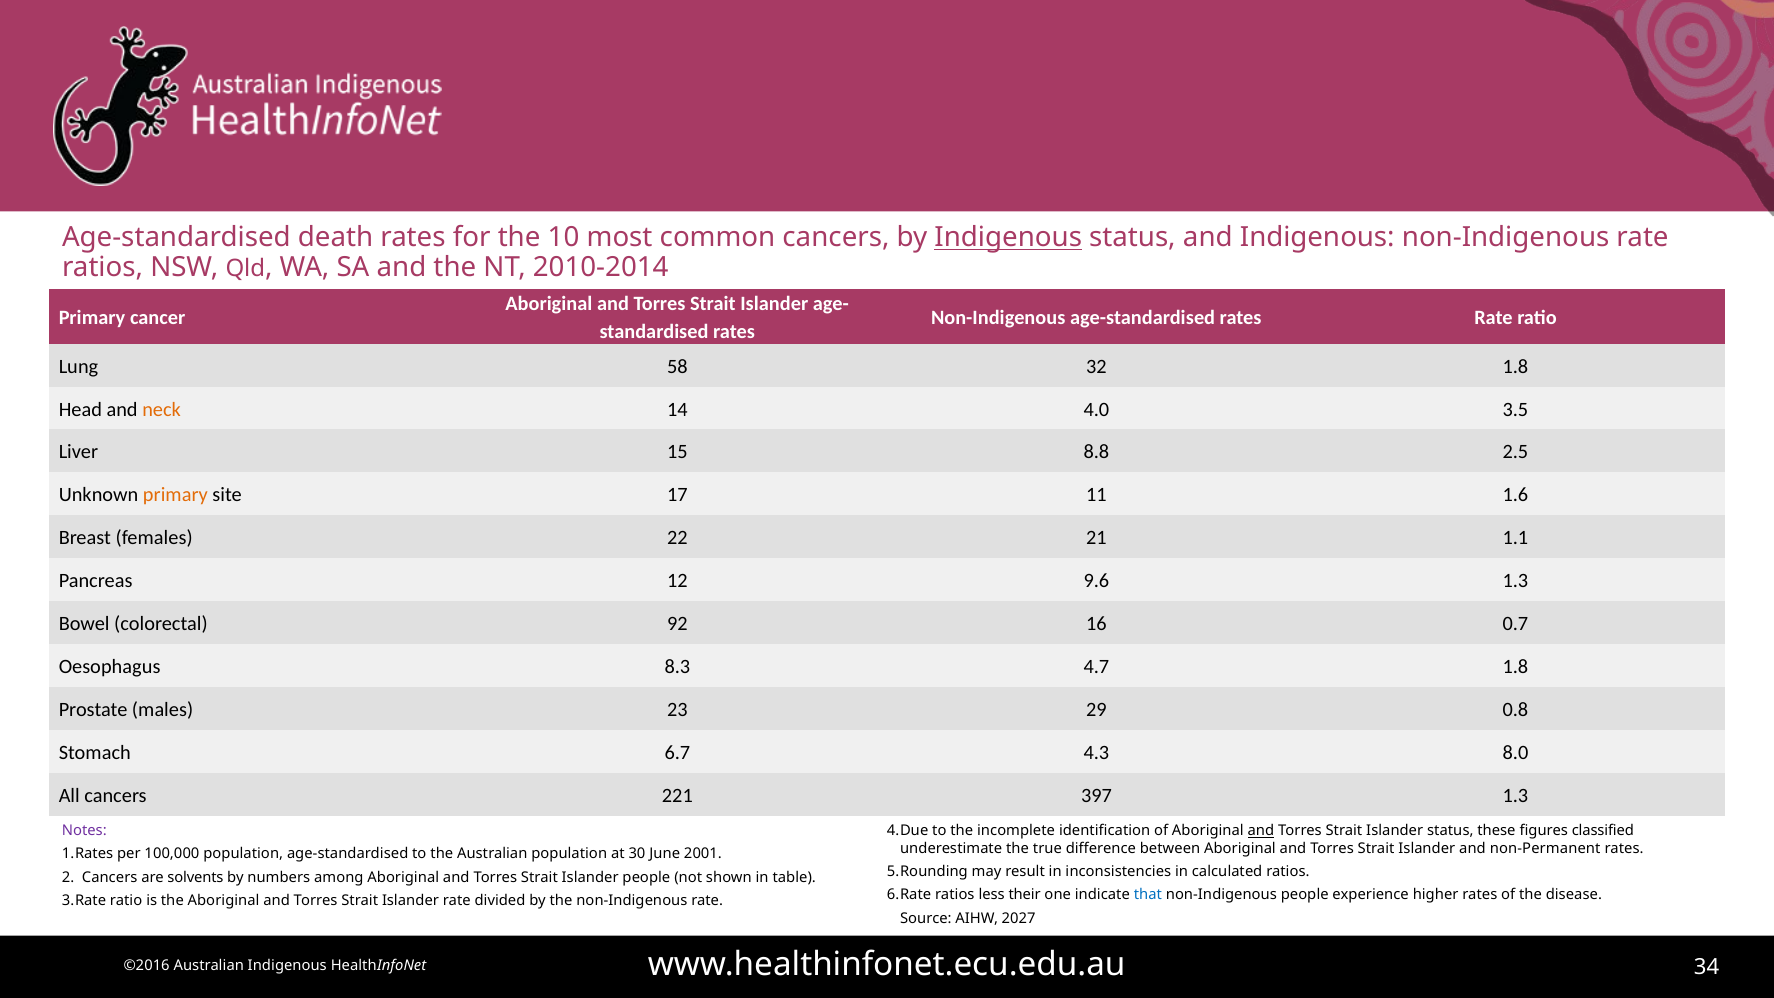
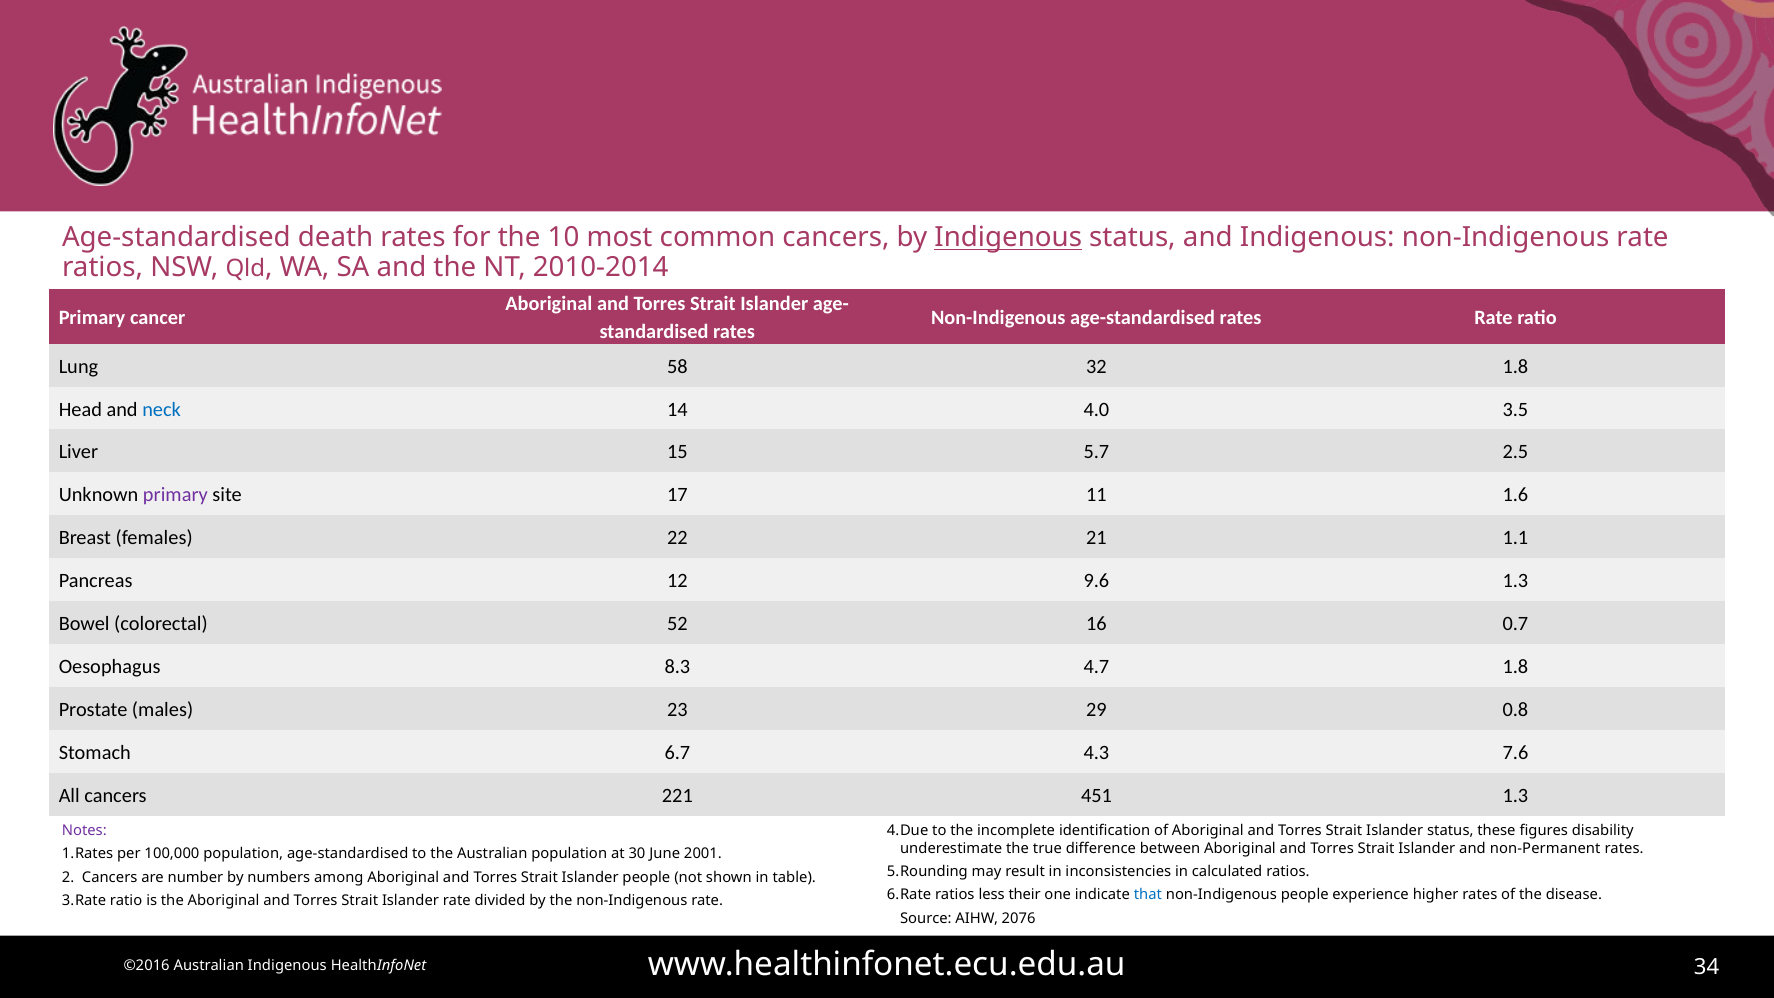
neck colour: orange -> blue (162, 409)
8.8: 8.8 -> 5.7 (1096, 452)
primary colour: orange -> purple (175, 495)
92: 92 -> 52 (677, 624)
8.0: 8.0 -> 7.6 (1515, 752)
397: 397 -> 451 (1096, 795)
and underline: present -> none (1261, 831)
classified: classified -> disability (1603, 831)
solvents: solvents -> number (195, 877)
2027: 2027 -> 2076 (1019, 918)
